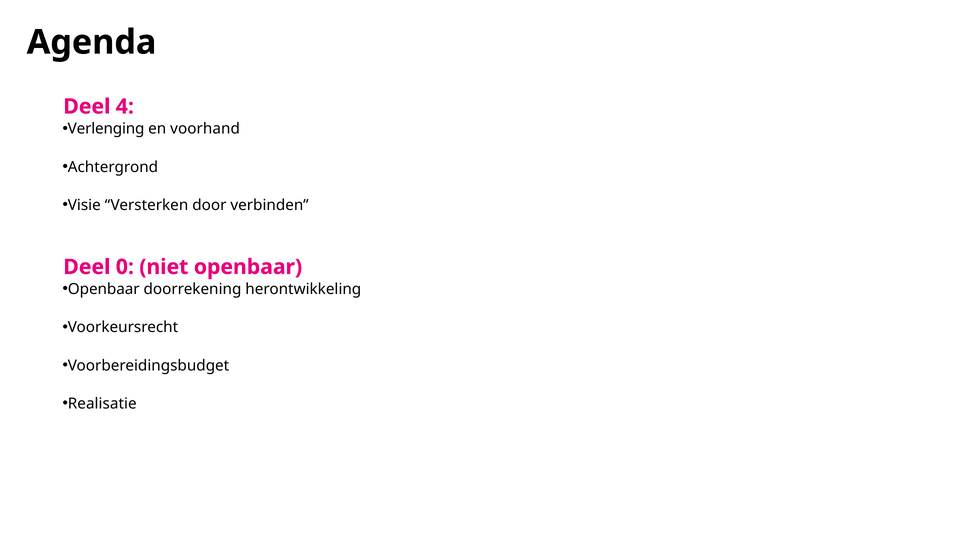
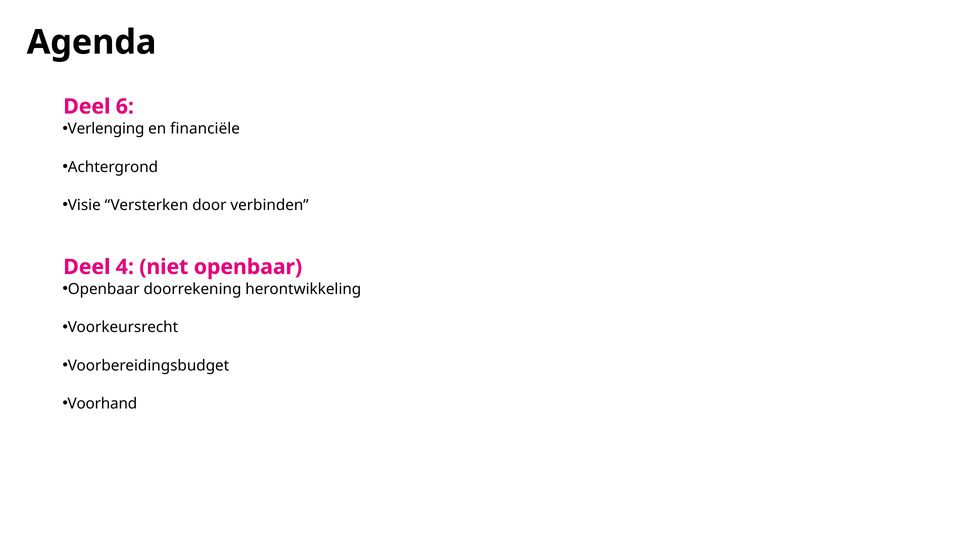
4: 4 -> 6 (125, 107)
voorhand: voorhand -> financiële (205, 129)
0: 0 -> 4 (125, 267)
Realisatie: Realisatie -> Voorhand (102, 404)
